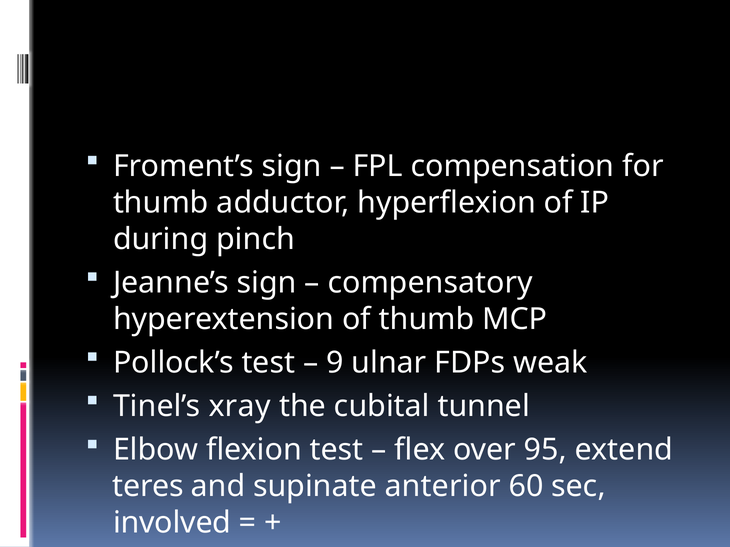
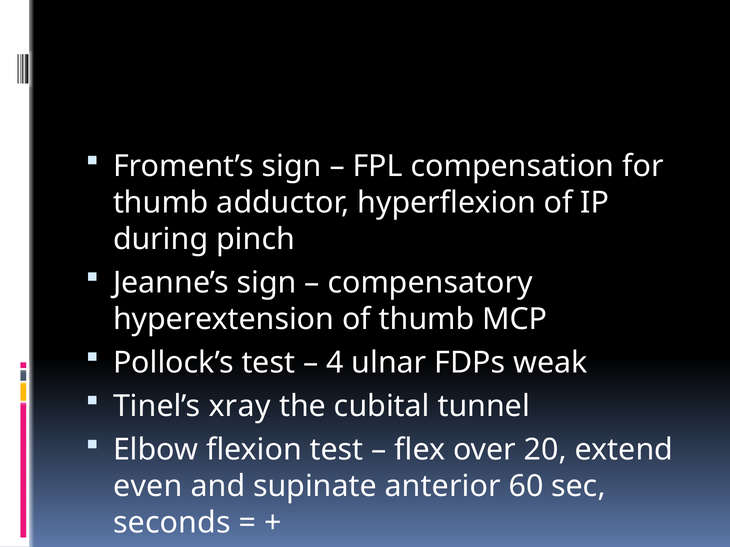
9: 9 -> 4 (335, 363)
95: 95 -> 20 (545, 450)
teres: teres -> even (148, 487)
involved: involved -> seconds (172, 523)
